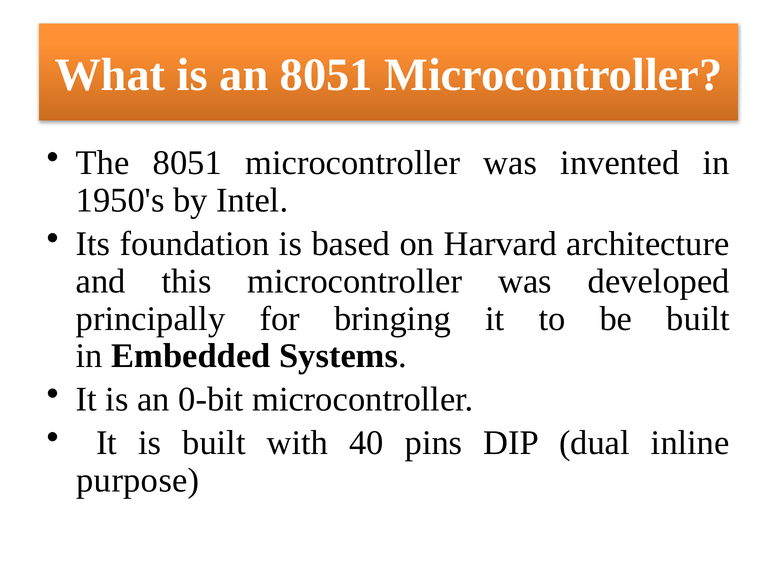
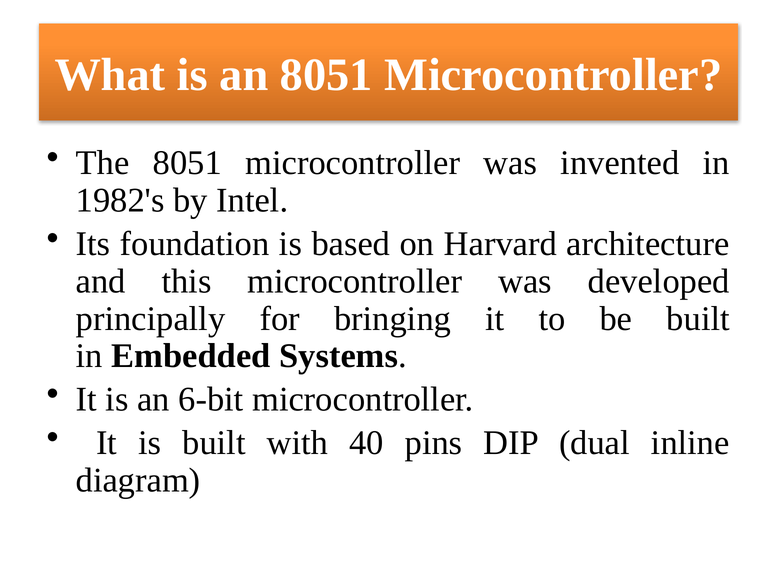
1950's: 1950's -> 1982's (120, 200)
0-bit: 0-bit -> 6-bit (211, 399)
purpose: purpose -> diagram (138, 480)
